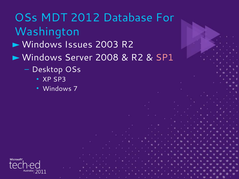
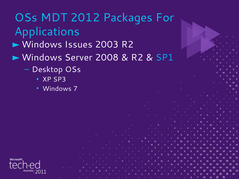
Database: Database -> Packages (128, 18)
Washington: Washington -> Applications (47, 32)
SP1 colour: pink -> light blue (165, 58)
